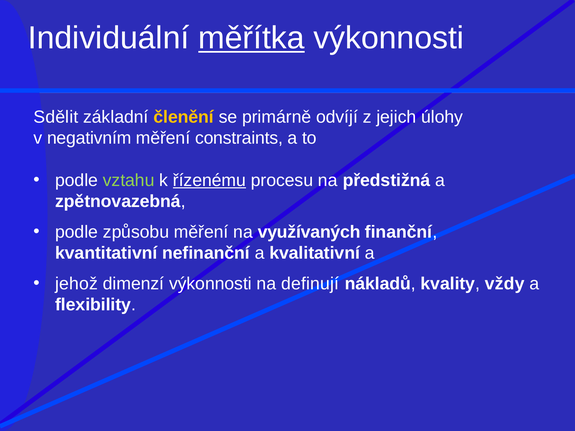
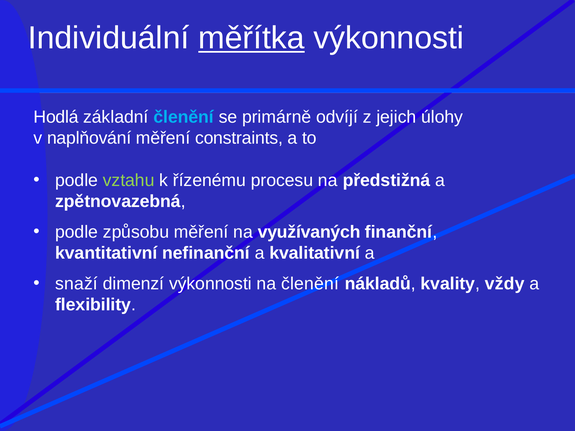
Sdělit: Sdělit -> Hodlá (56, 117)
členění colour: yellow -> light blue (184, 117)
negativním: negativním -> naplňování (89, 138)
řízenému underline: present -> none (209, 180)
jehož: jehož -> snaží (77, 284)
na definují: definují -> členění (310, 284)
